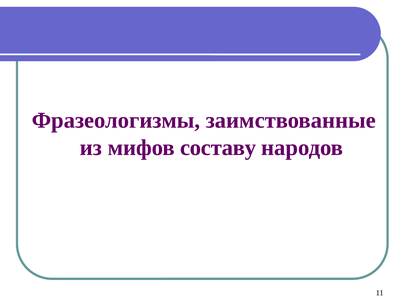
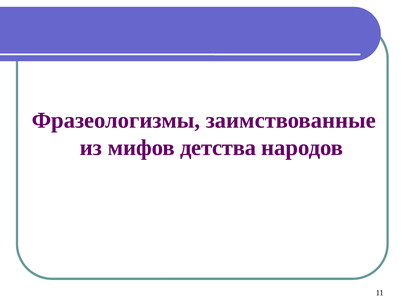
составу: составу -> детства (218, 148)
